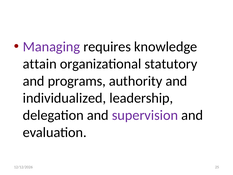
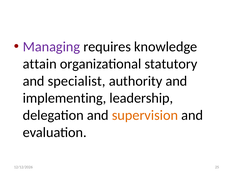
programs: programs -> specialist (77, 81)
individualized: individualized -> implementing (64, 98)
supervision colour: purple -> orange (145, 115)
